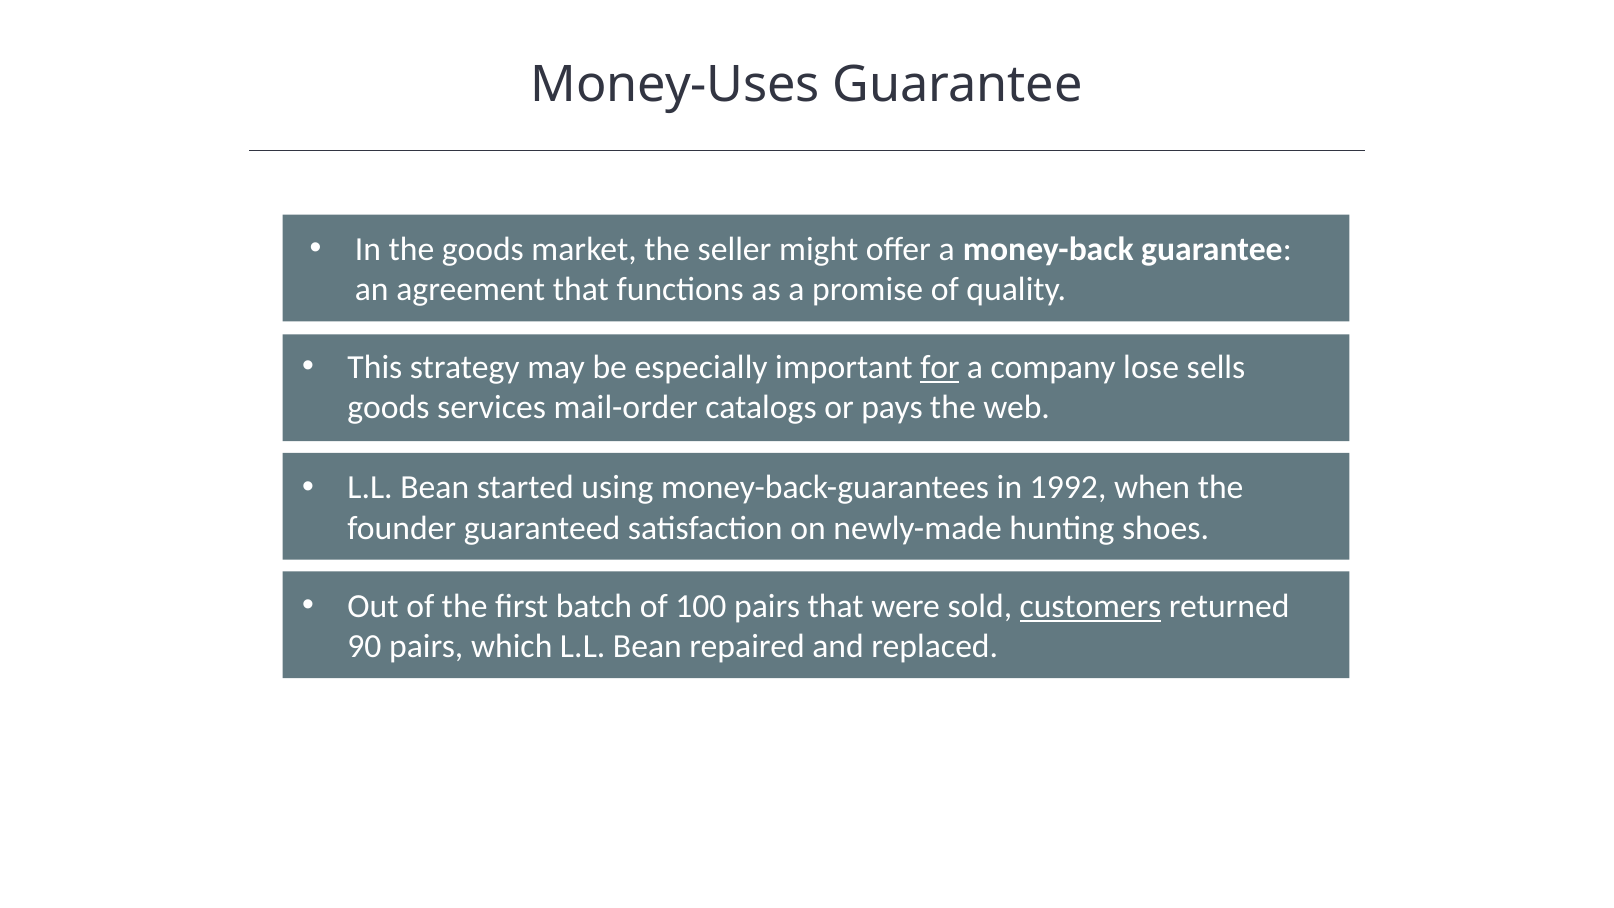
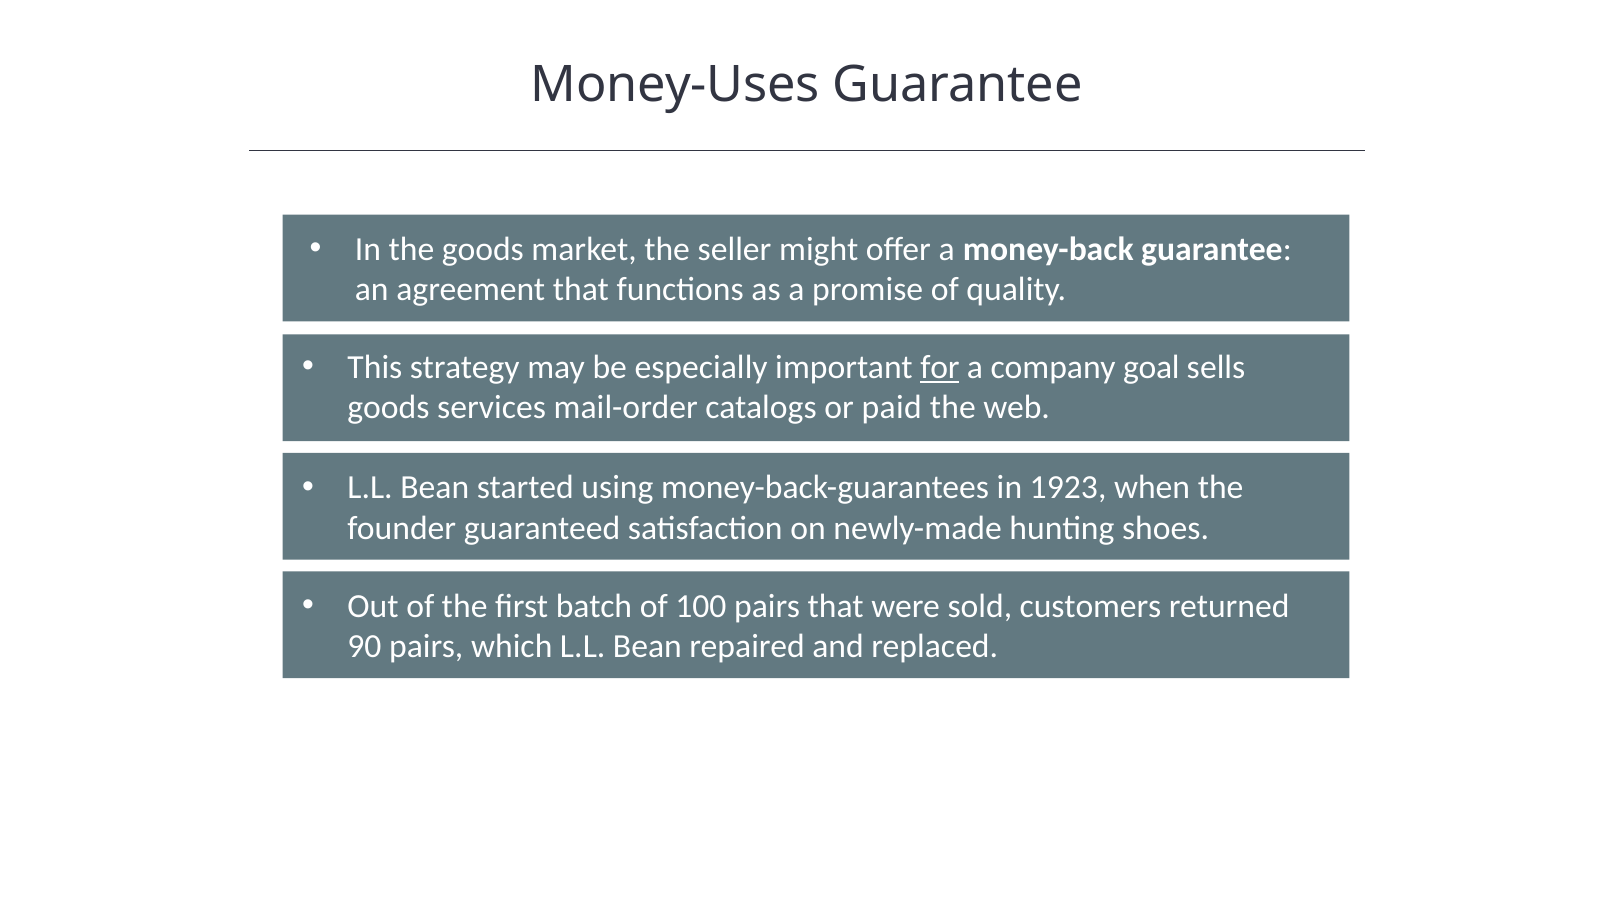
lose: lose -> goal (1151, 367)
pays: pays -> paid (892, 407)
1992: 1992 -> 1923 (1068, 488)
customers underline: present -> none (1091, 606)
